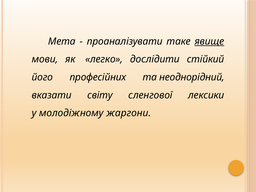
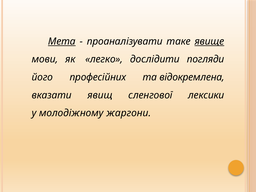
Мета underline: none -> present (62, 41)
стійкий: стійкий -> погляди (206, 59)
неоднорідний: неоднорідний -> відокремлена (192, 77)
світу: світу -> явищ (100, 95)
